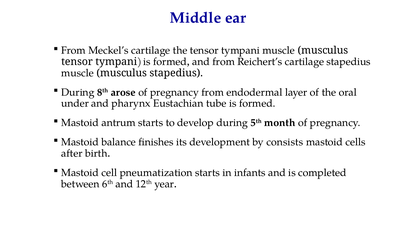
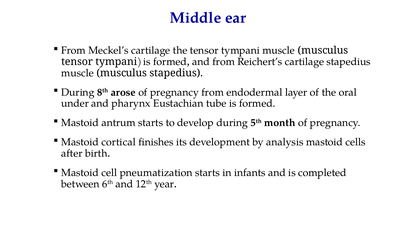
balance: balance -> cortical (119, 142)
consists: consists -> analysis (285, 142)
